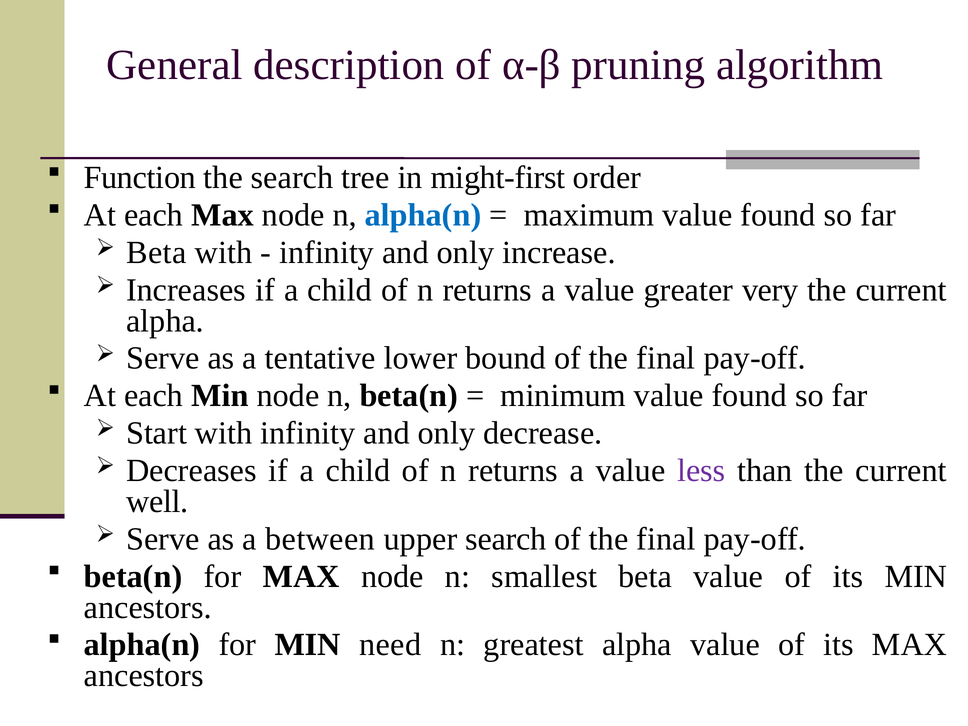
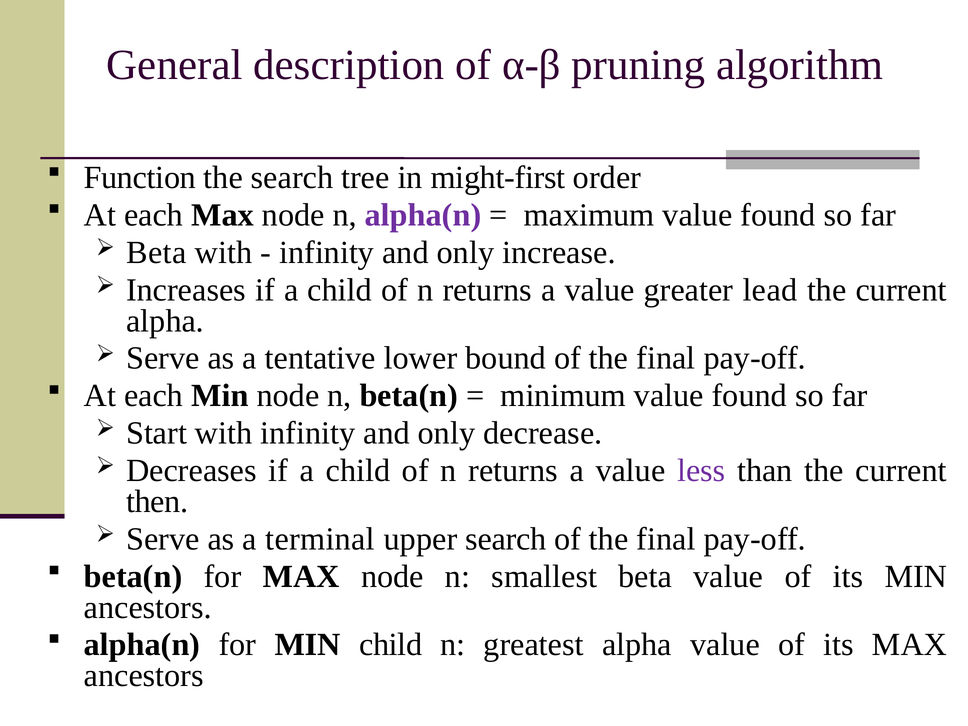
alpha(n colour: blue -> purple (423, 215)
very: very -> lead (770, 290)
well: well -> then (157, 502)
between: between -> terminal (320, 539)
MIN need: need -> child (391, 645)
